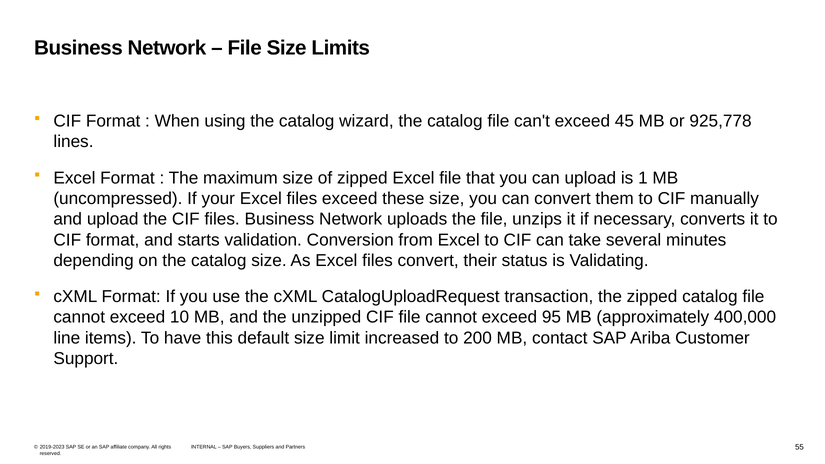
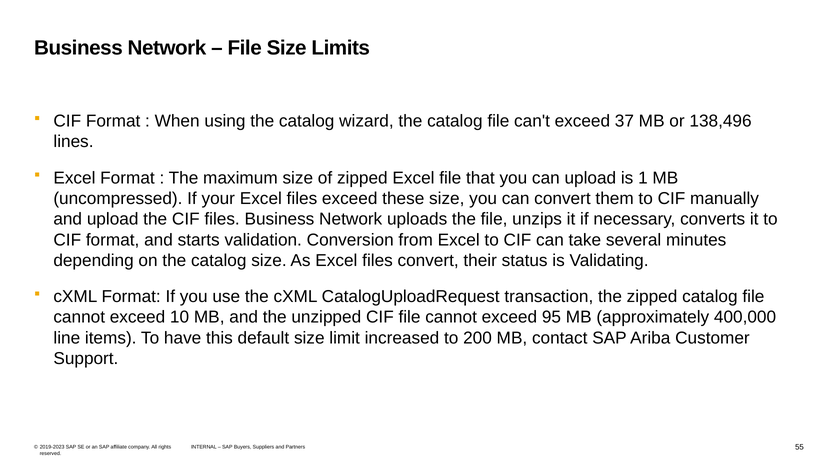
45: 45 -> 37 (624, 121)
925,778: 925,778 -> 138,496 (721, 121)
